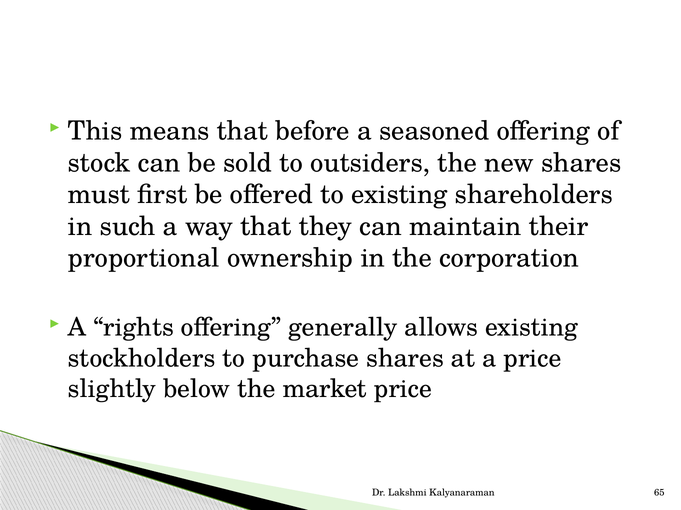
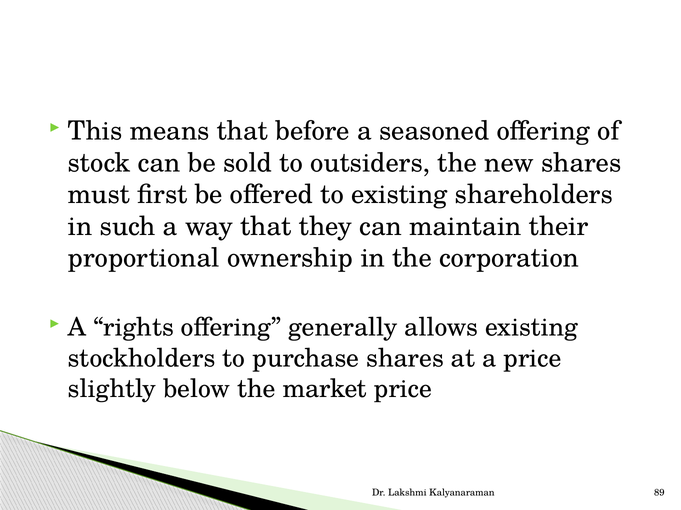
65: 65 -> 89 (659, 494)
